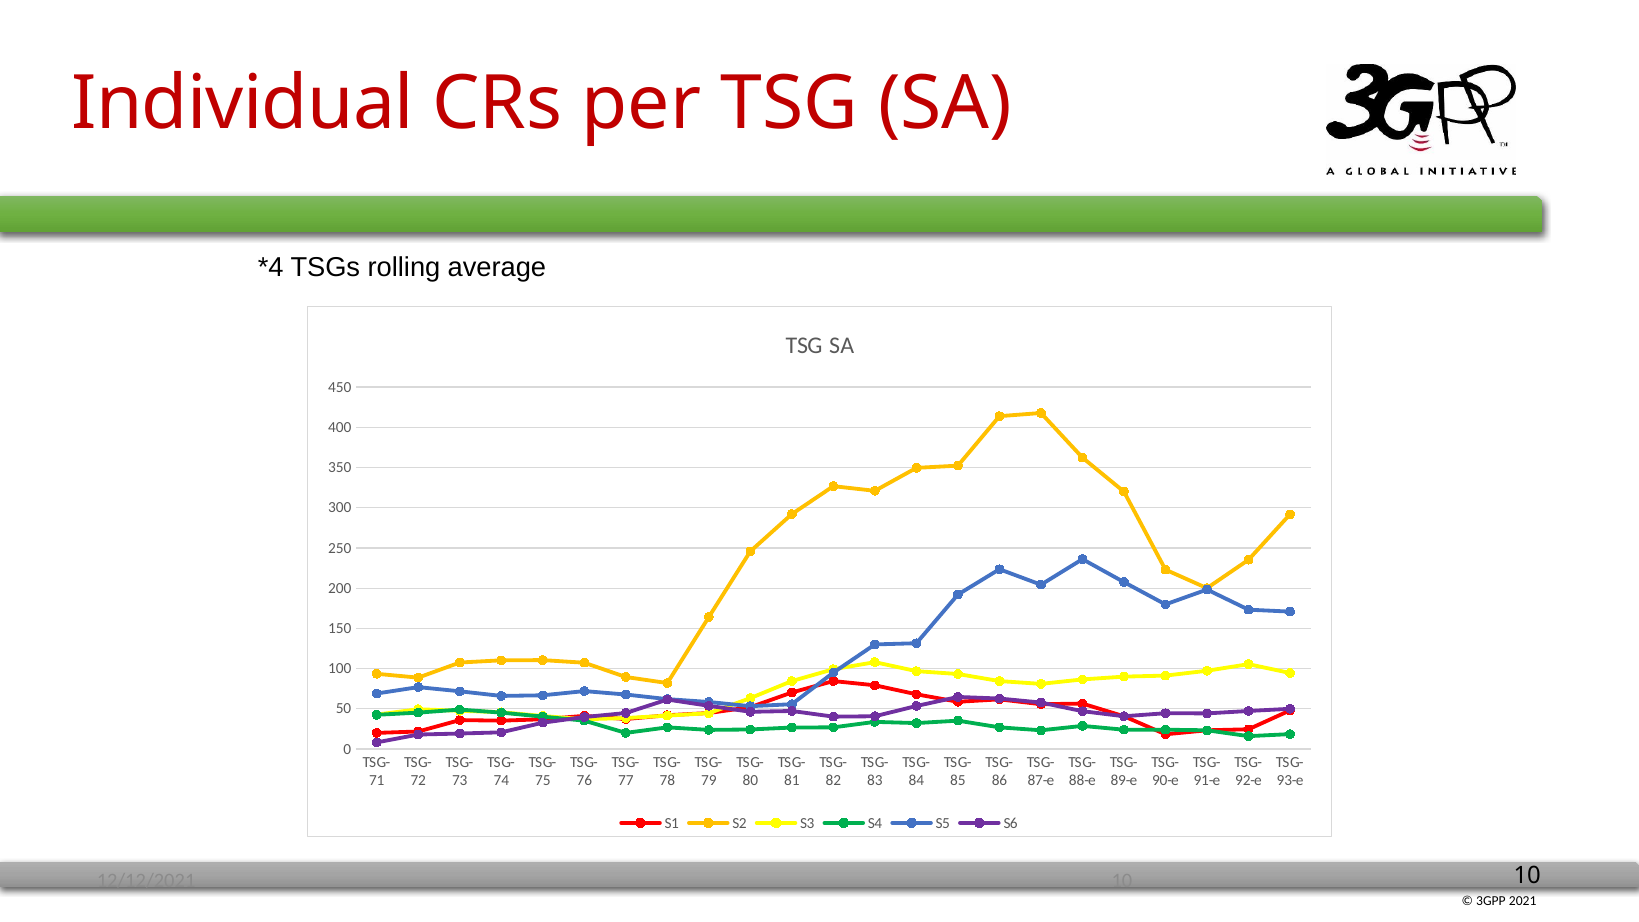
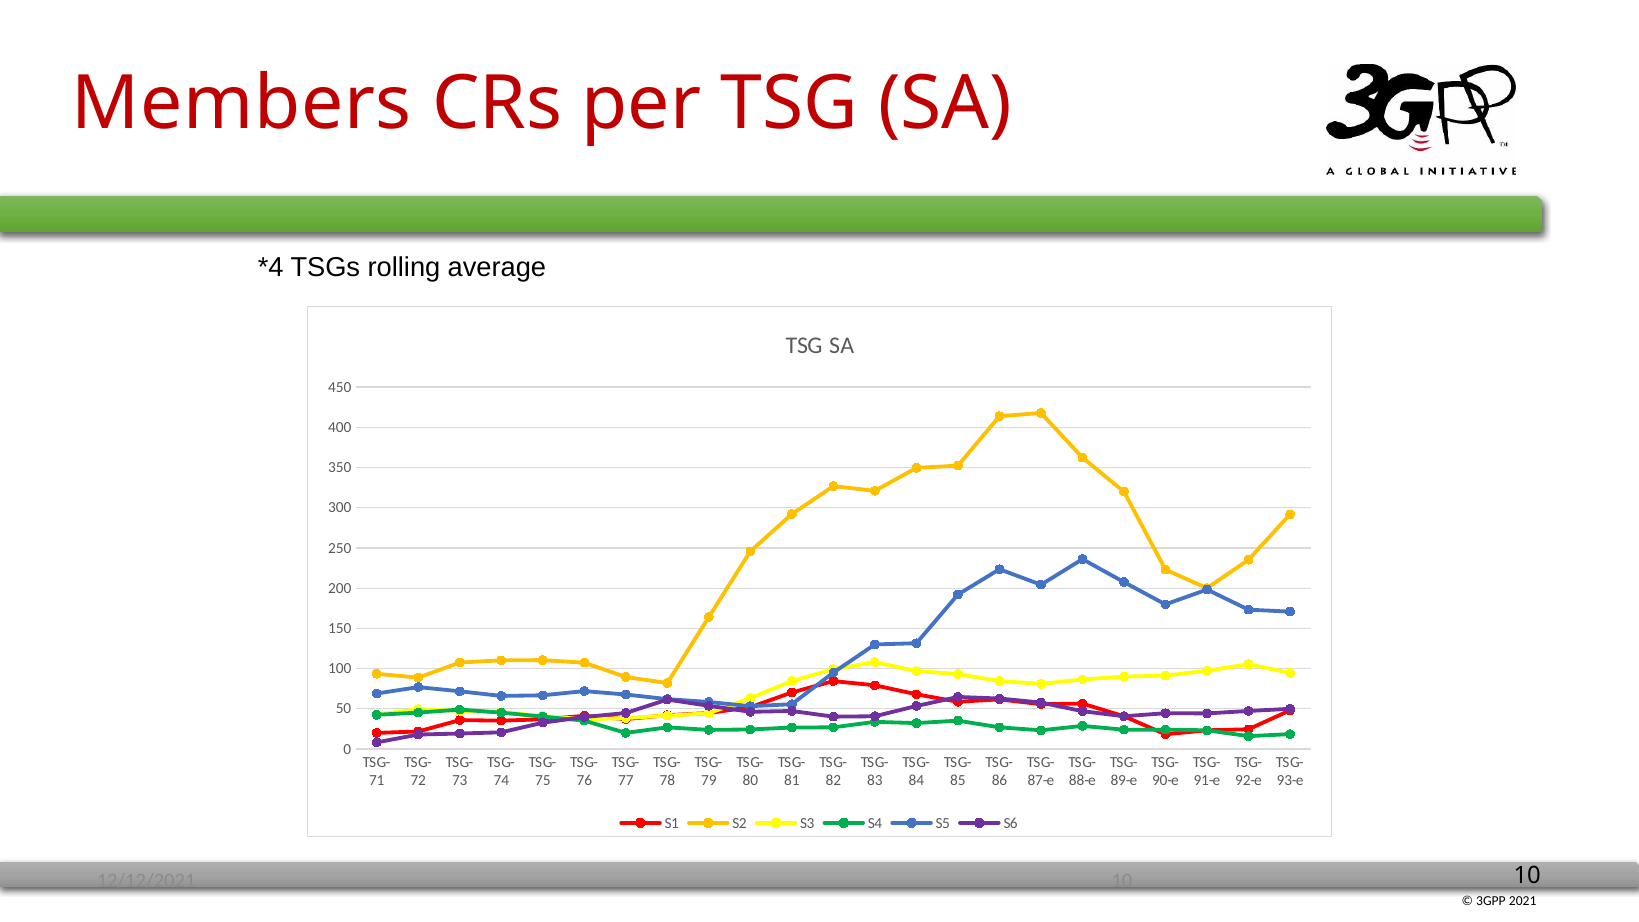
Individual: Individual -> Members (242, 104)
